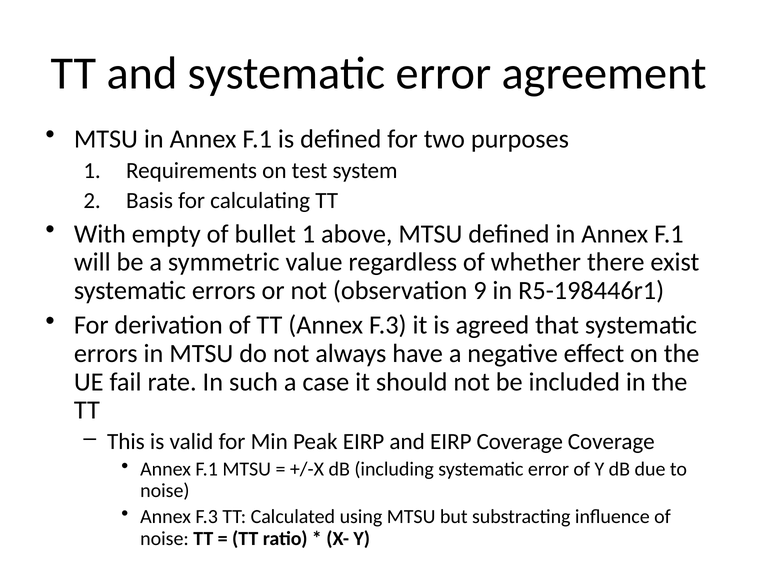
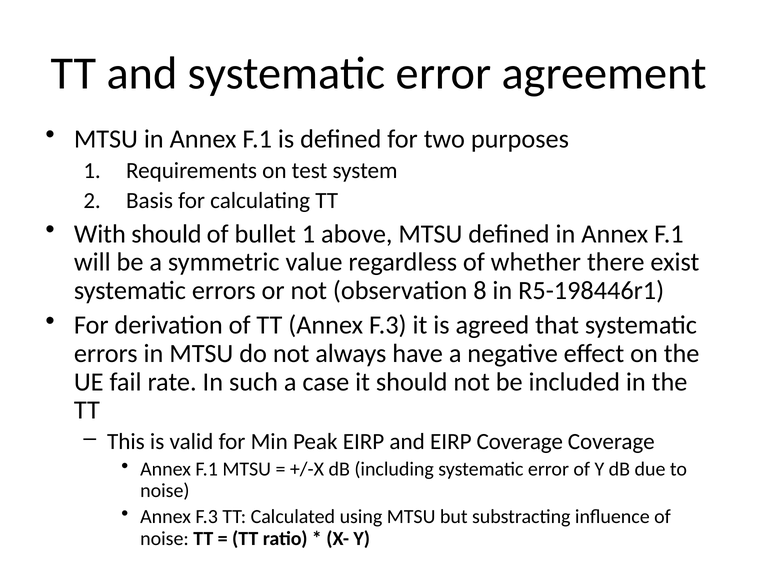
With empty: empty -> should (166, 234)
9: 9 -> 8 (480, 291)
